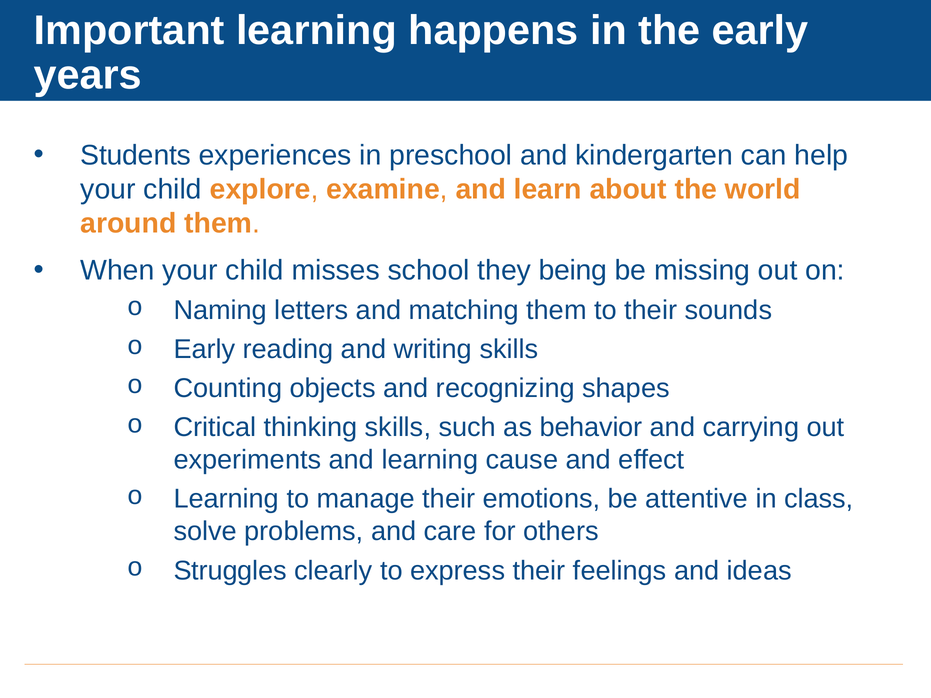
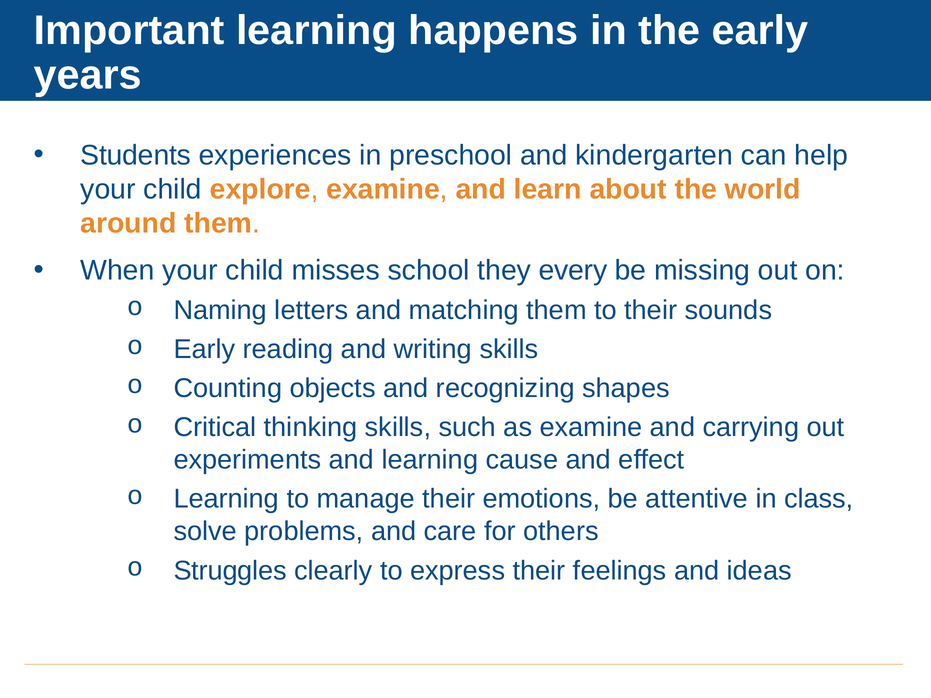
being: being -> every (573, 271)
as behavior: behavior -> examine (591, 428)
